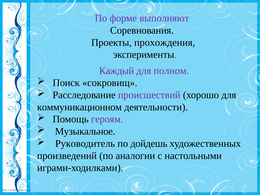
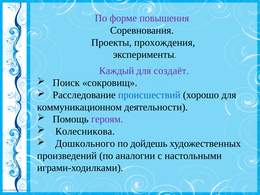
выполняют: выполняют -> повышения (164, 18)
полном: полном -> создаёт (171, 71)
происшествий colour: purple -> blue (149, 95)
Музыкальное: Музыкальное -> Колесникова (85, 131)
Руководитель: Руководитель -> Дошкольного (85, 144)
